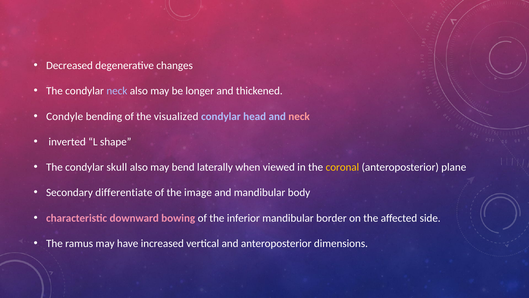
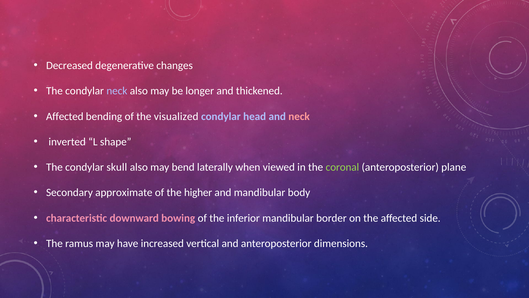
Condyle: Condyle -> Affected (65, 116)
coronal colour: yellow -> light green (342, 167)
differentiate: differentiate -> approximate (124, 192)
image: image -> higher (198, 192)
